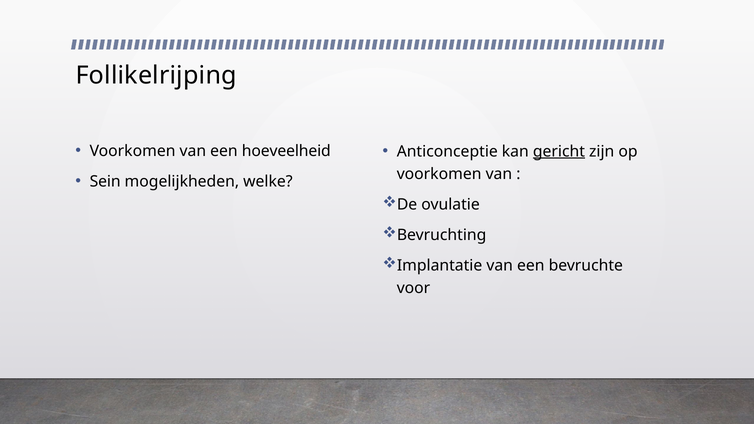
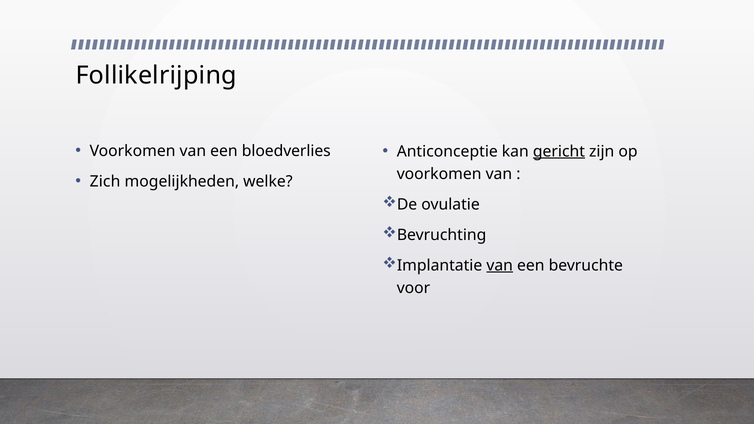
hoeveelheid: hoeveelheid -> bloedverlies (286, 151)
Sein: Sein -> Zich (105, 182)
van underline: none -> present (500, 265)
